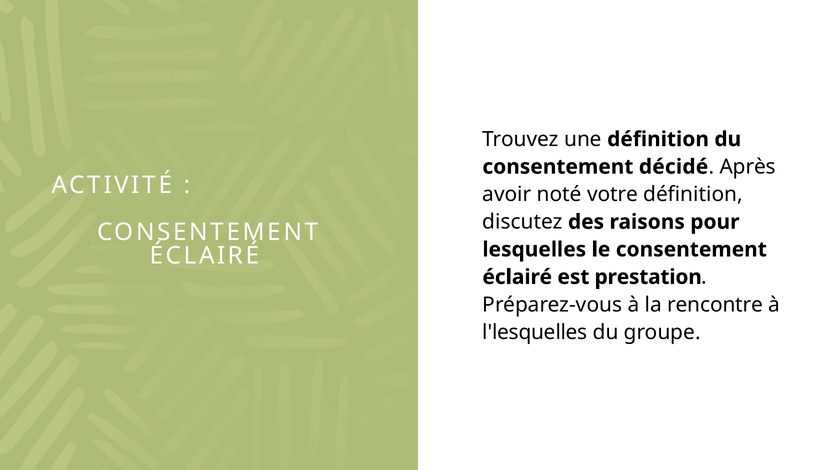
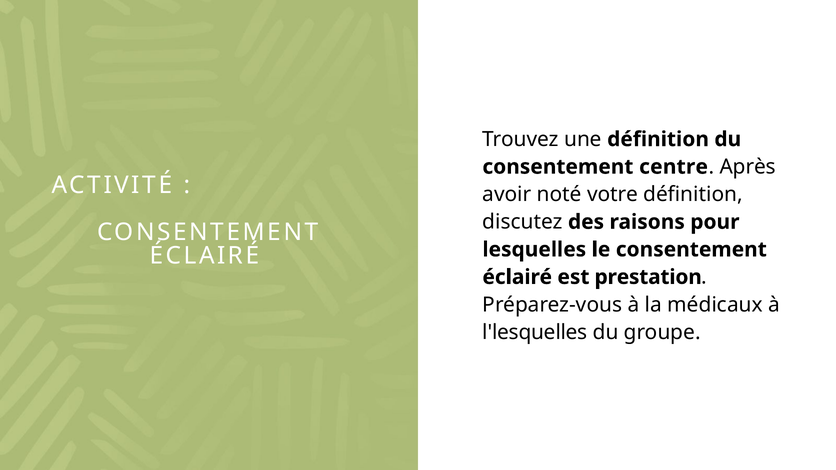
décidé: décidé -> centre (674, 167)
rencontre: rencontre -> médicaux (715, 305)
